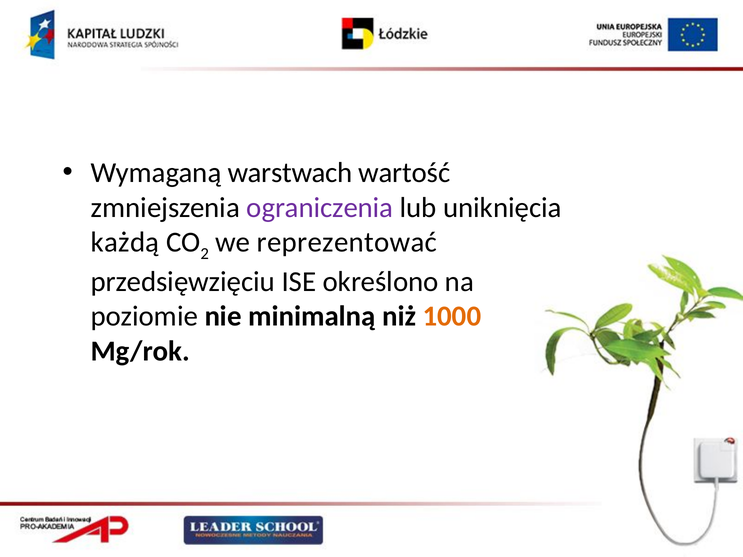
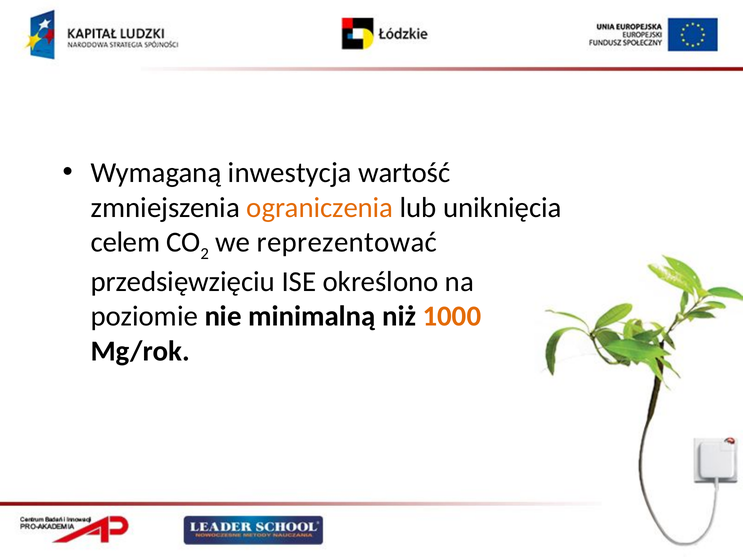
warstwach: warstwach -> inwestycja (290, 173)
ograniczenia colour: purple -> orange (320, 208)
każdą: każdą -> celem (125, 242)
